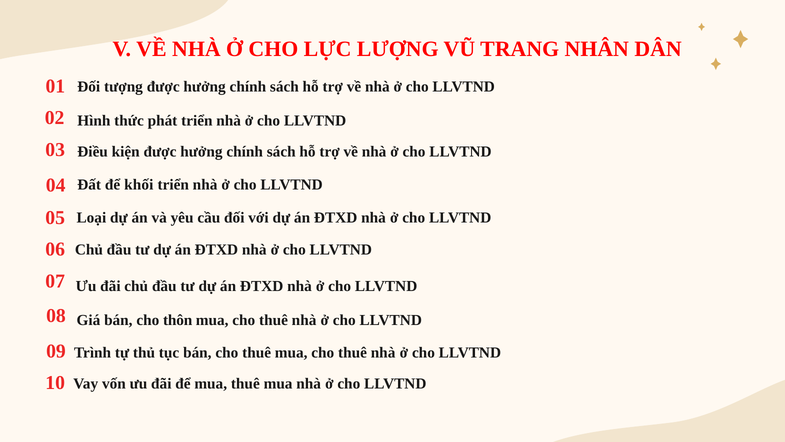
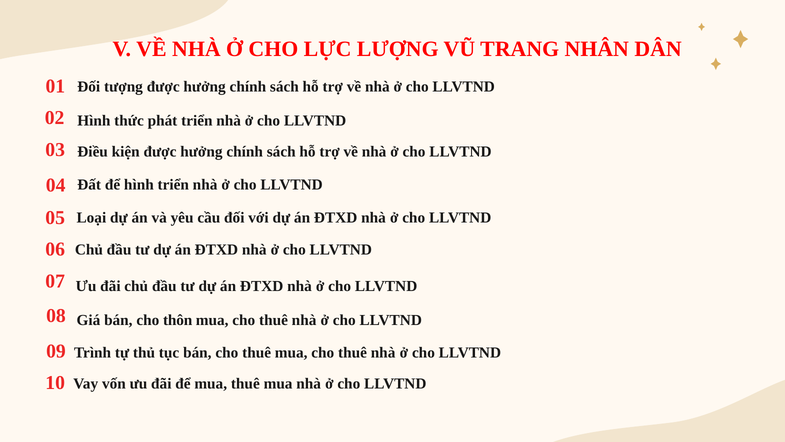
để khối: khối -> hình (139, 185)
